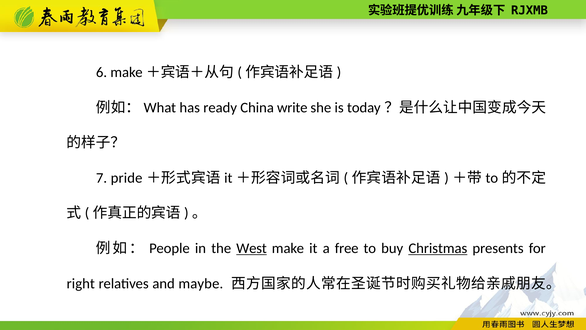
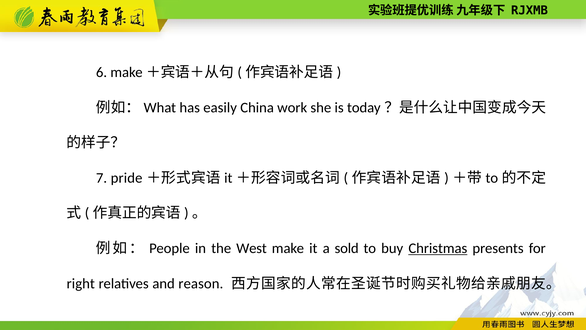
ready: ready -> easily (220, 107)
write: write -> work (292, 107)
West underline: present -> none (252, 248)
free: free -> sold (347, 248)
maybe: maybe -> reason (201, 283)
